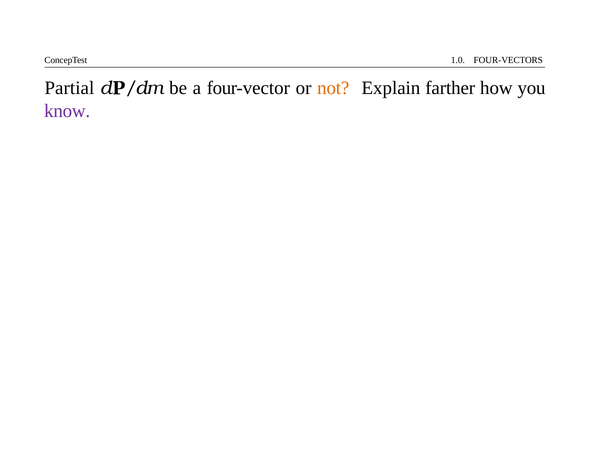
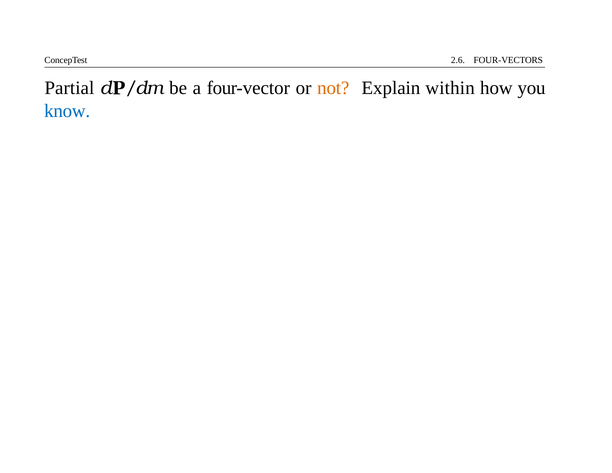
1.0: 1.0 -> 2.6 (458, 60)
farther: farther -> within (450, 88)
know colour: purple -> blue (67, 111)
